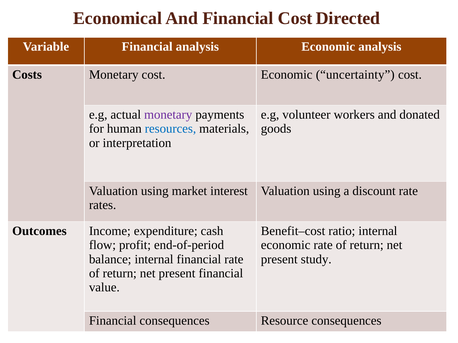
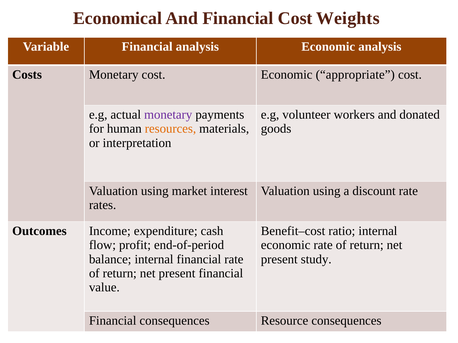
Directed: Directed -> Weights (348, 18)
uncertainty: uncertainty -> appropriate (355, 75)
resources colour: blue -> orange (170, 129)
